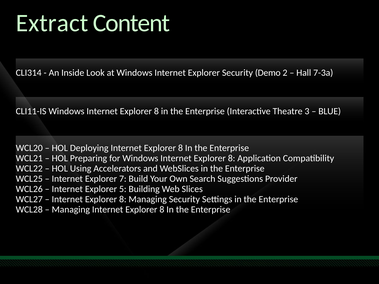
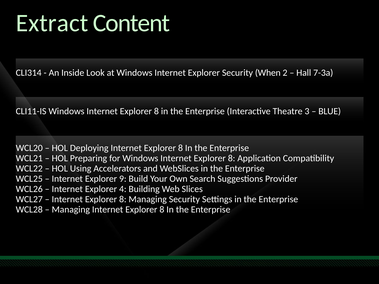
Demo: Demo -> When (268, 73)
7: 7 -> 9 (123, 179)
5: 5 -> 4 (123, 189)
